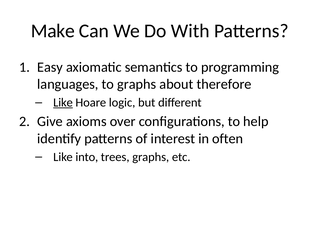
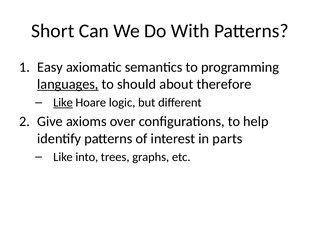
Make: Make -> Short (53, 31)
languages underline: none -> present (68, 84)
to graphs: graphs -> should (137, 84)
often: often -> parts (228, 139)
